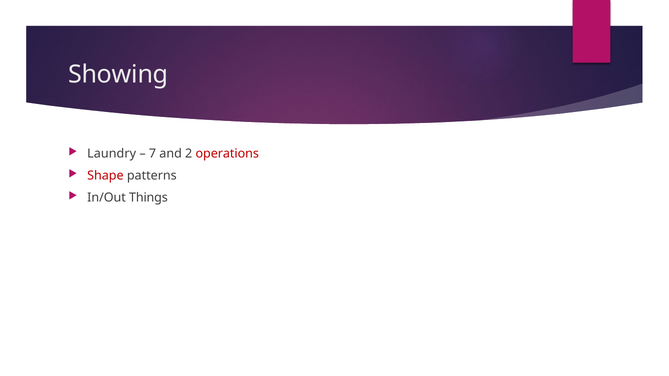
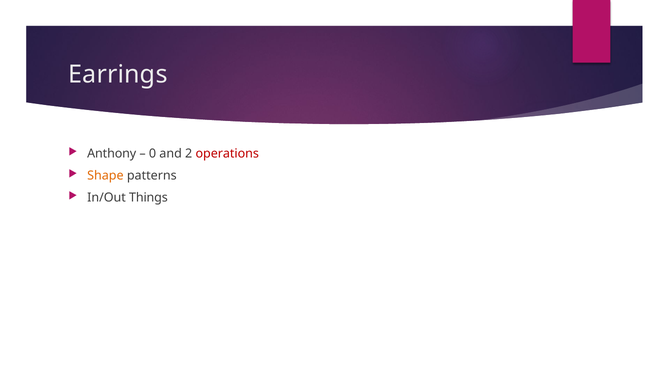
Showing: Showing -> Earrings (118, 75)
Laundry: Laundry -> Anthony (112, 154)
7: 7 -> 0 (152, 154)
Shape colour: red -> orange (105, 176)
